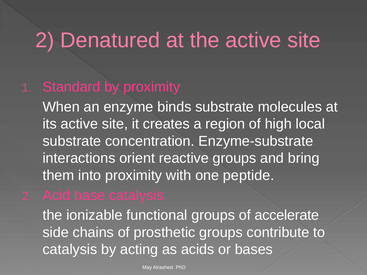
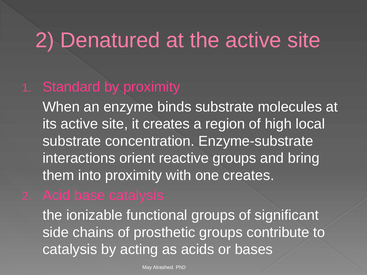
one peptide: peptide -> creates (249, 175)
accelerate: accelerate -> significant (287, 215)
